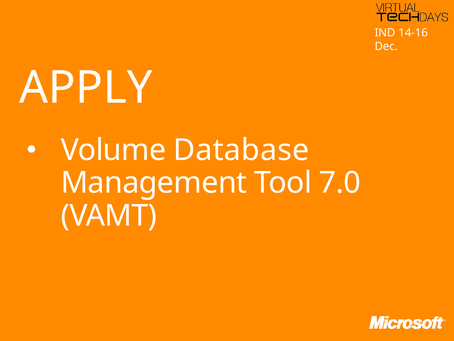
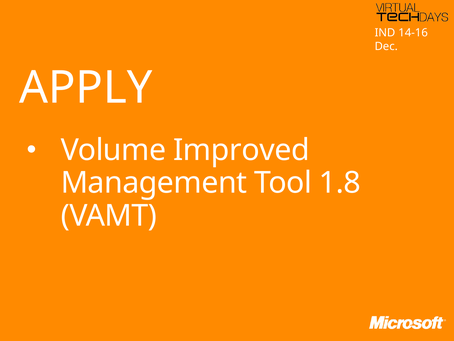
Database: Database -> Improved (241, 150)
7.0: 7.0 -> 1.8 (340, 183)
